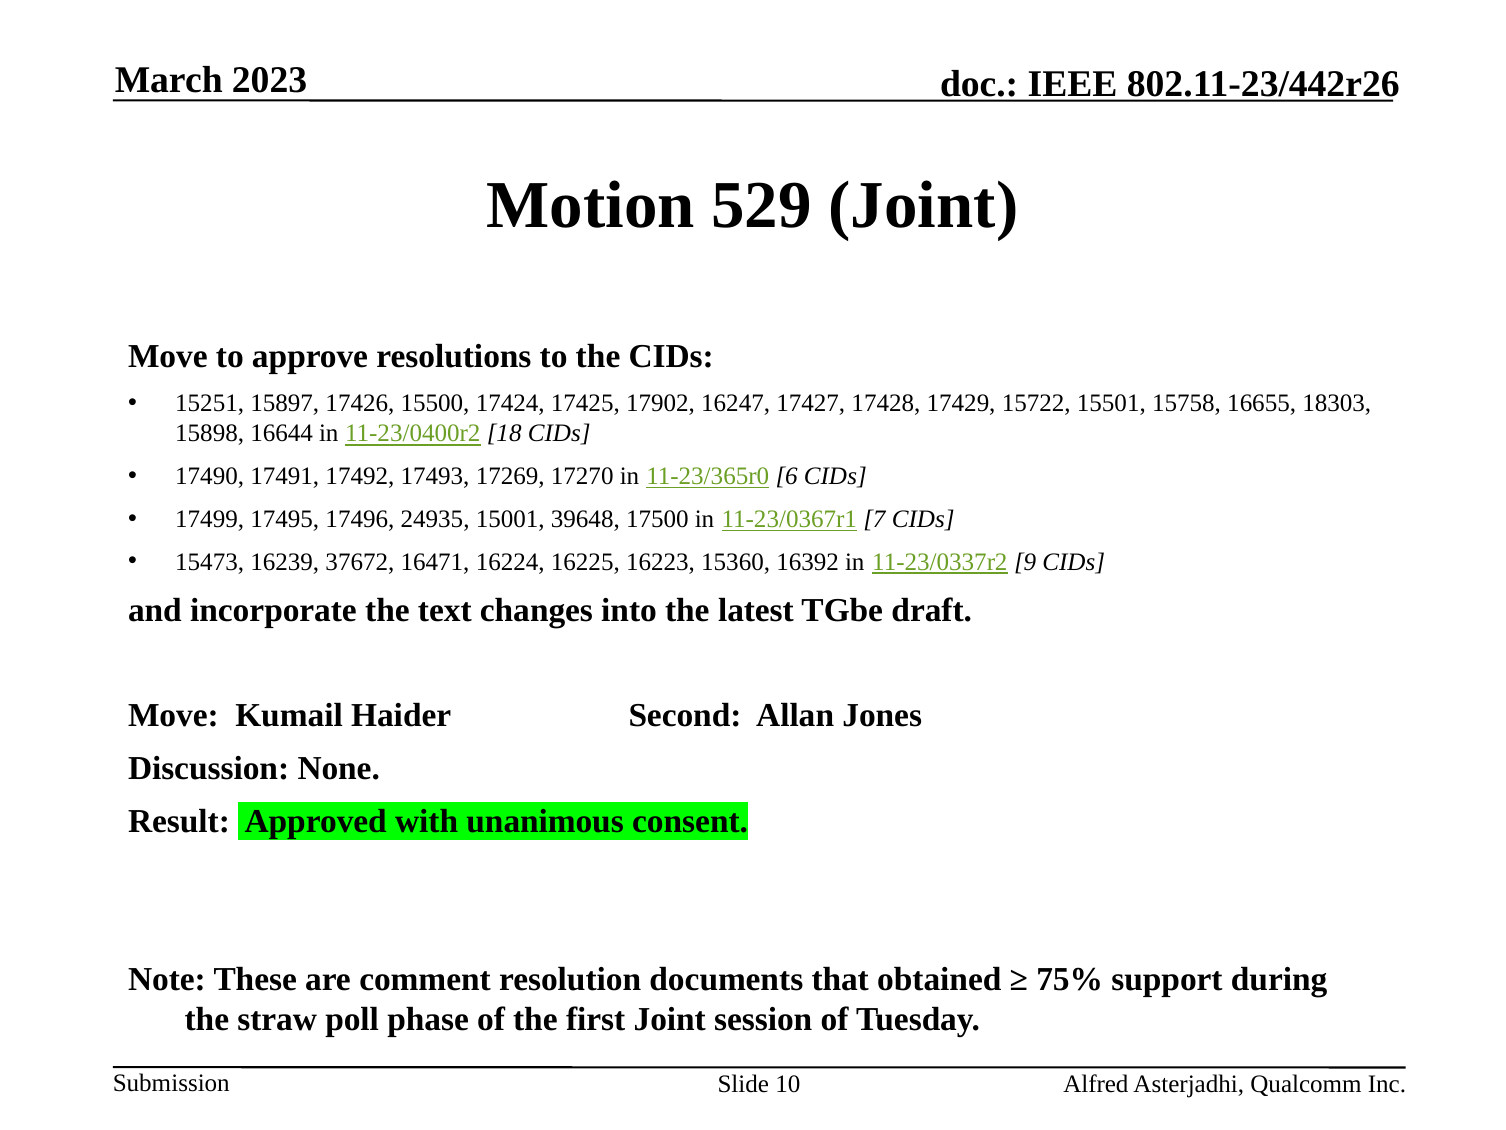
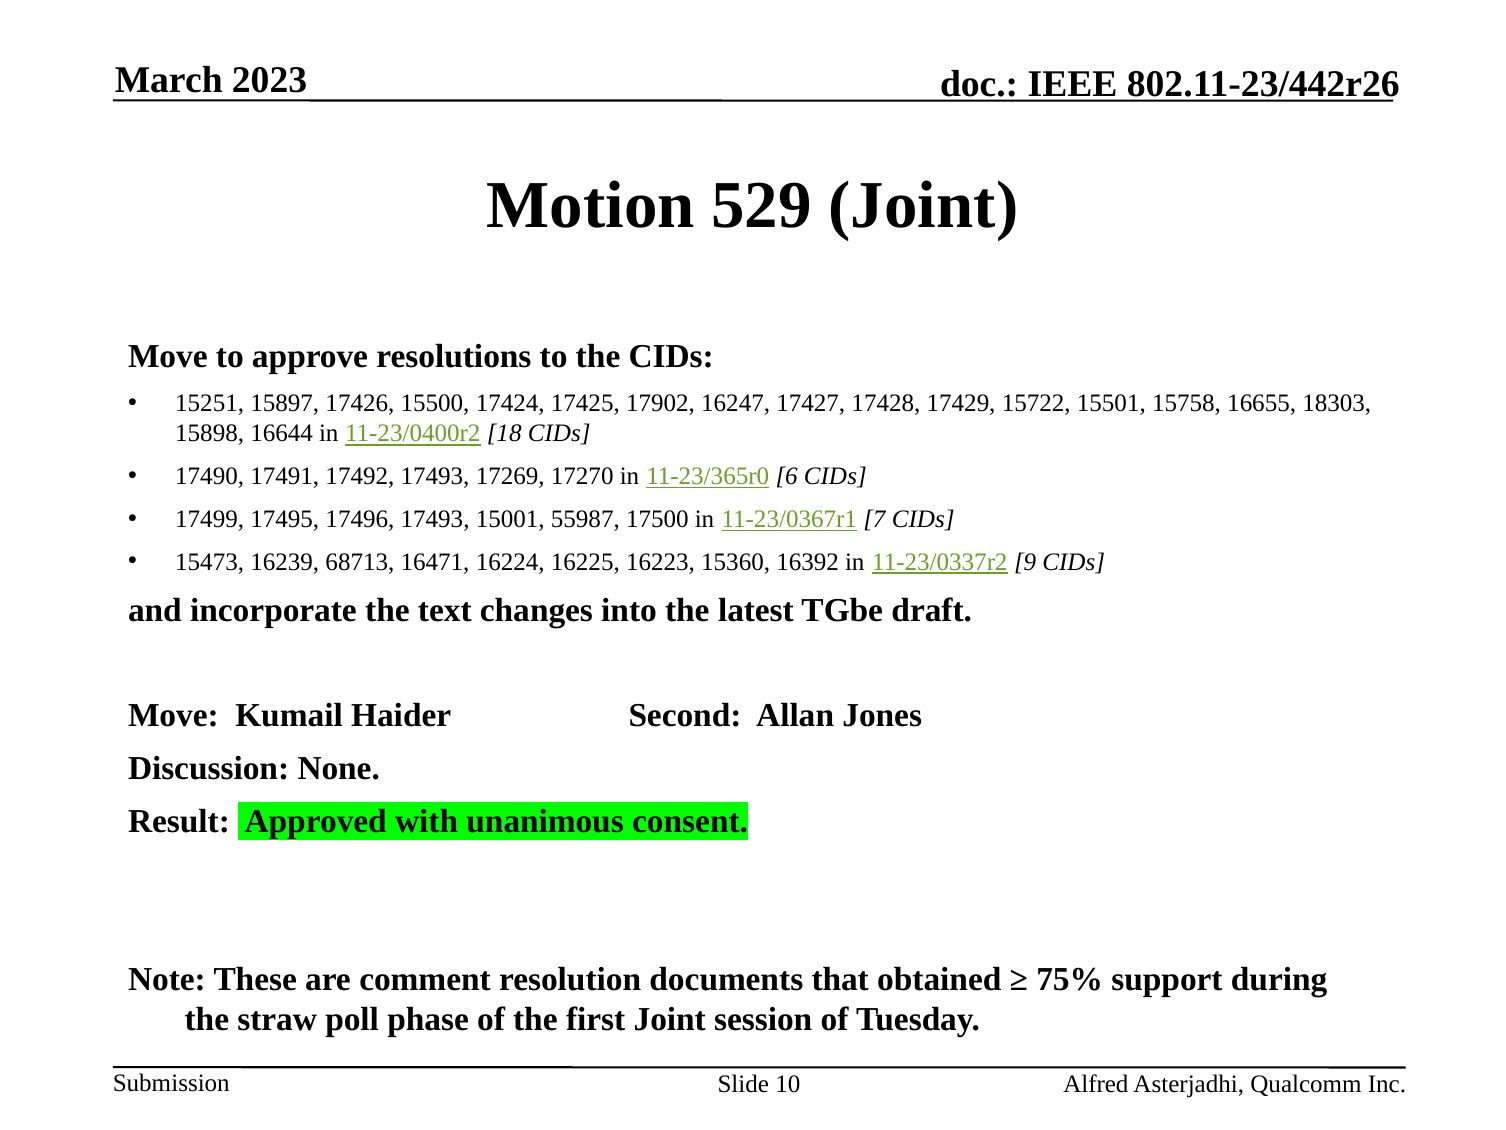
17496 24935: 24935 -> 17493 (435, 519)
39648: 39648 -> 55987 (585, 519)
37672: 37672 -> 68713 (360, 562)
